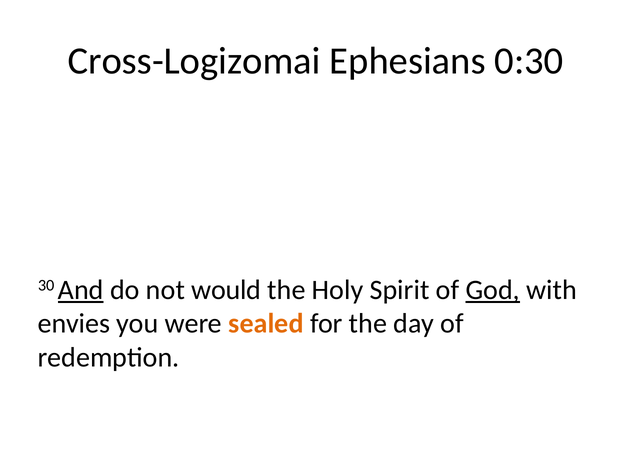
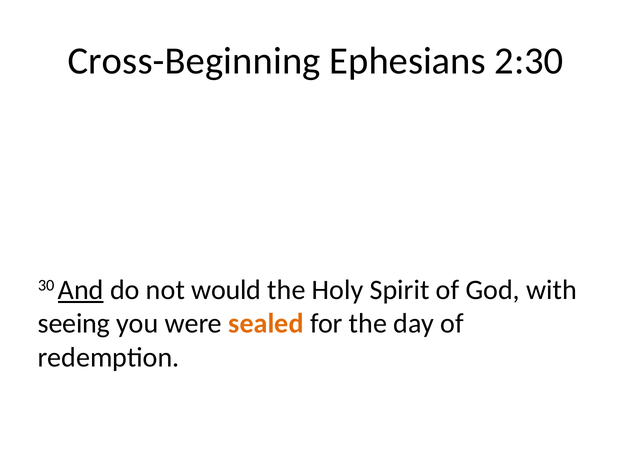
Cross-Logizomai: Cross-Logizomai -> Cross-Beginning (194, 61)
0:30: 0:30 -> 2:30 (529, 61)
God underline: present -> none (493, 290)
envies: envies -> seeing (74, 324)
